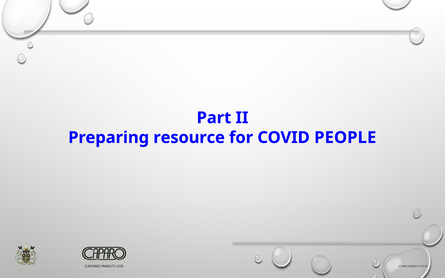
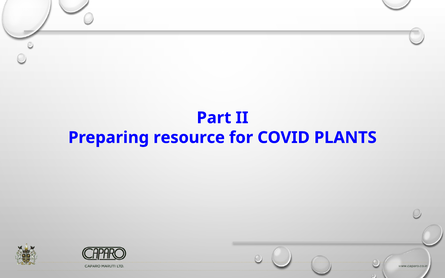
PEOPLE: PEOPLE -> PLANTS (345, 138)
